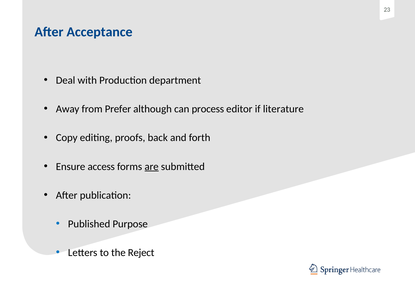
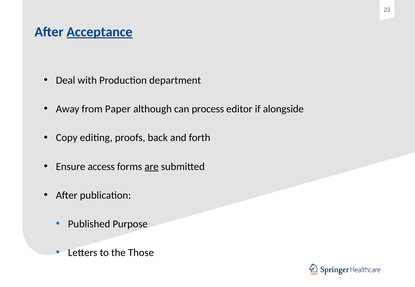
Acceptance underline: none -> present (100, 32)
Prefer: Prefer -> Paper (118, 109)
literature: literature -> alongside (283, 109)
Reject: Reject -> Those (141, 253)
